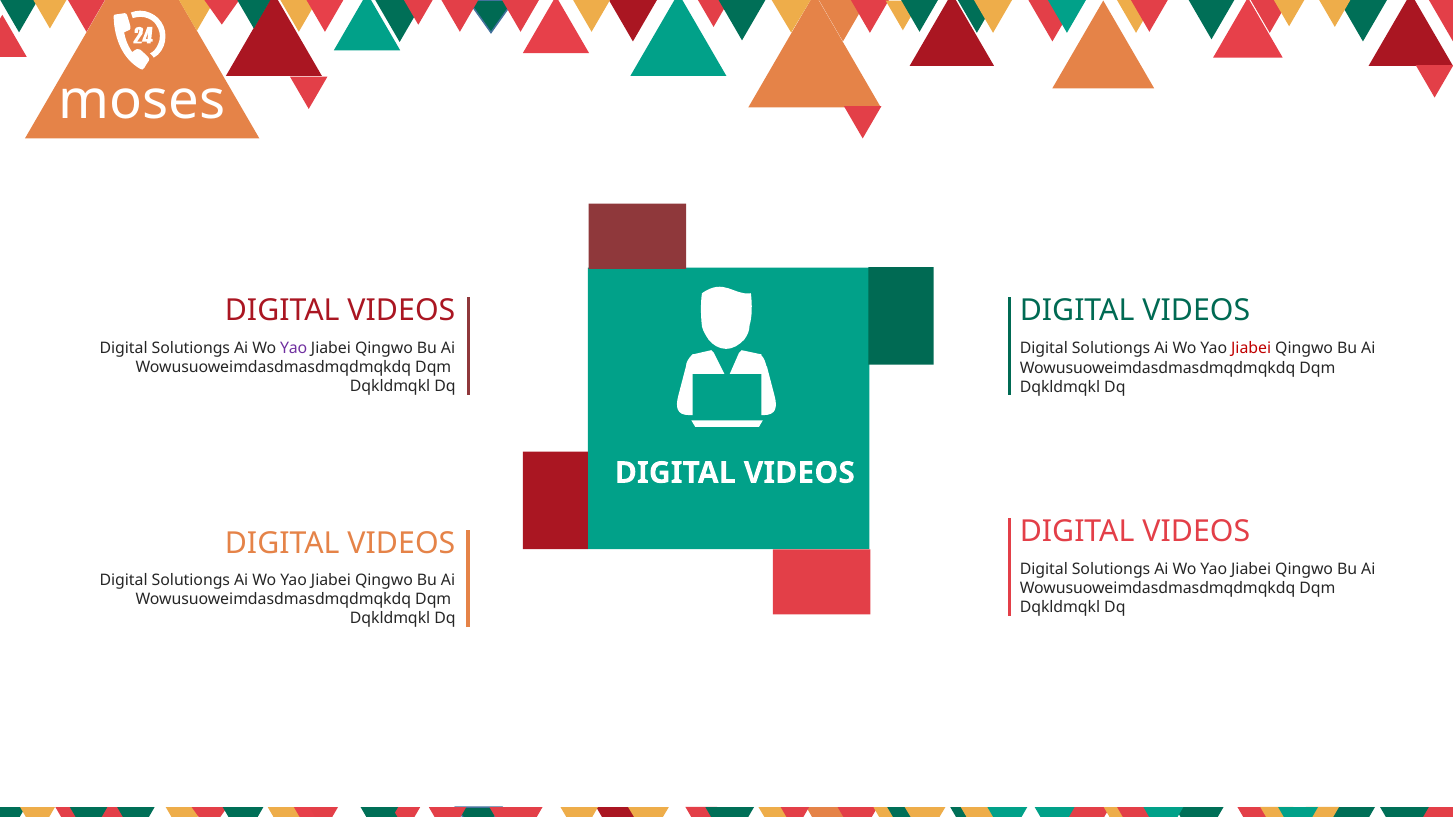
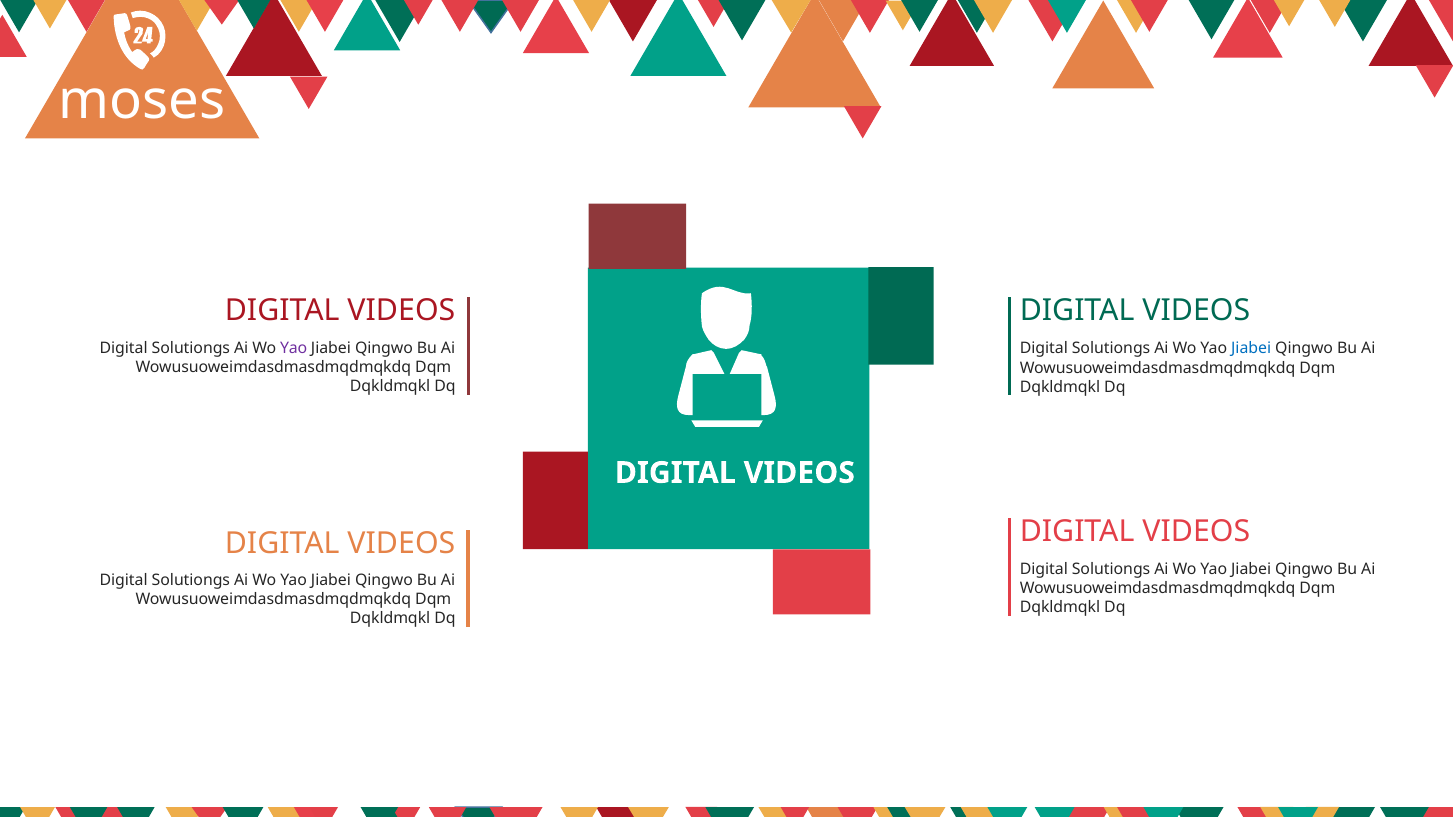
Jiabei colour: red -> blue (1251, 349)
